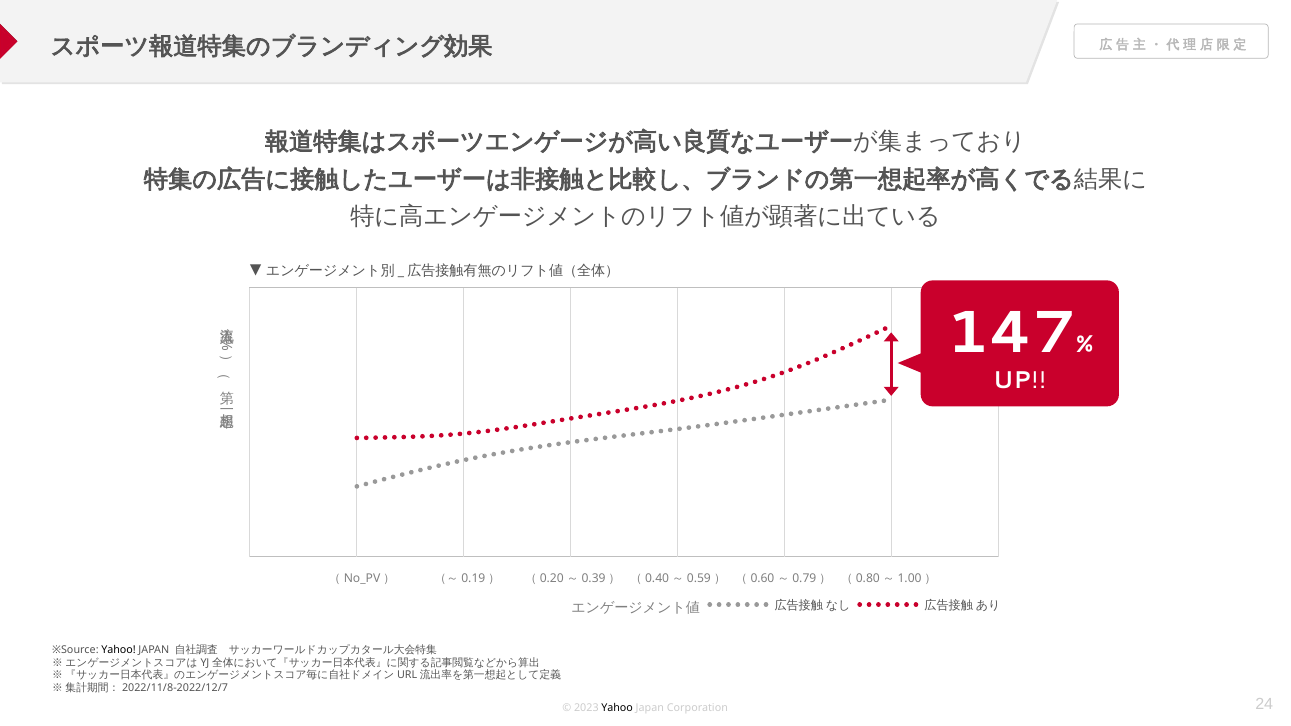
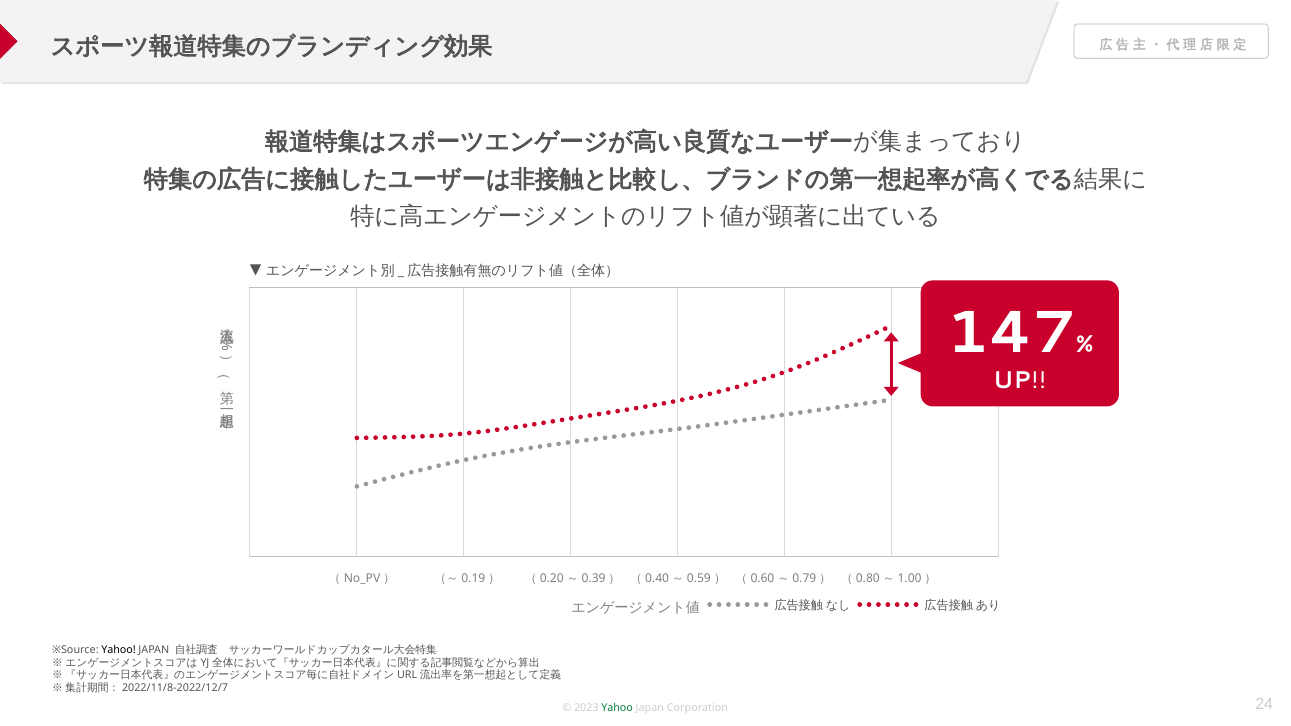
Yahoo colour: black -> green (617, 708)
